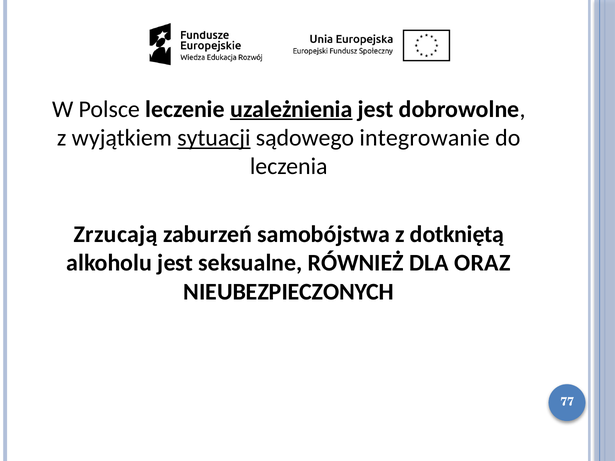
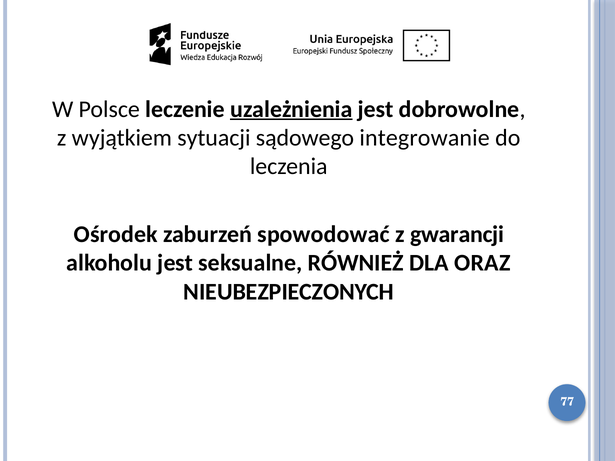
sytuacji underline: present -> none (214, 138)
Zrzucają: Zrzucają -> Ośrodek (116, 234)
samobójstwa: samobójstwa -> spowodować (324, 234)
dotkniętą: dotkniętą -> gwarancji (457, 234)
